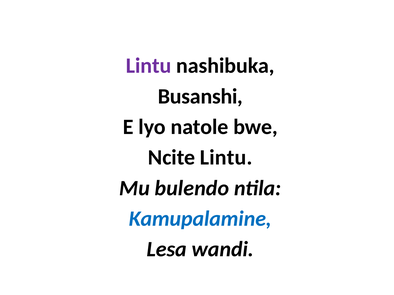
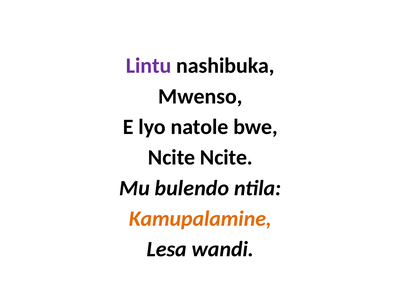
Busanshi: Busanshi -> Mwenso (200, 97)
Ncite Lintu: Lintu -> Ncite (226, 158)
Kamupalamine colour: blue -> orange (200, 219)
